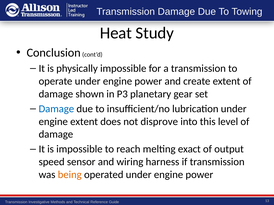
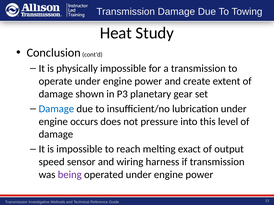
engine extent: extent -> occurs (84, 122)
disprove: disprove -> pressure (159, 122)
being colour: orange -> purple (70, 175)
